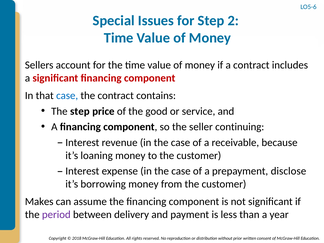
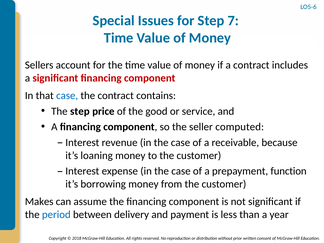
2: 2 -> 7 (233, 21)
continuing: continuing -> computed (240, 127)
disclose: disclose -> function (289, 171)
period colour: purple -> blue (56, 215)
